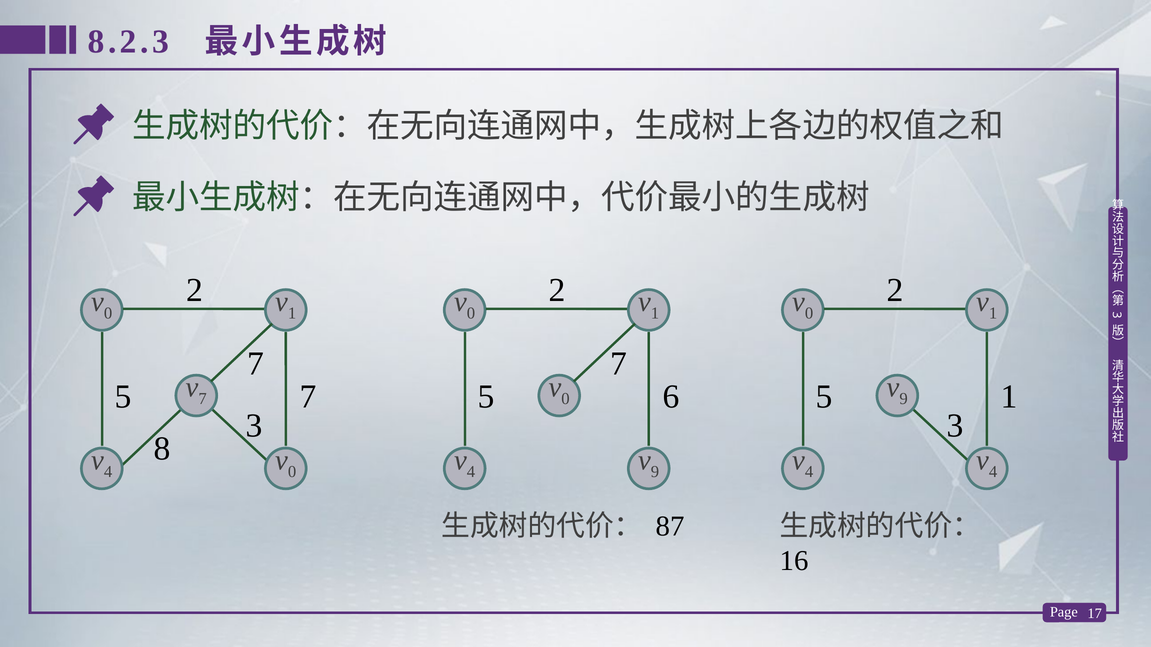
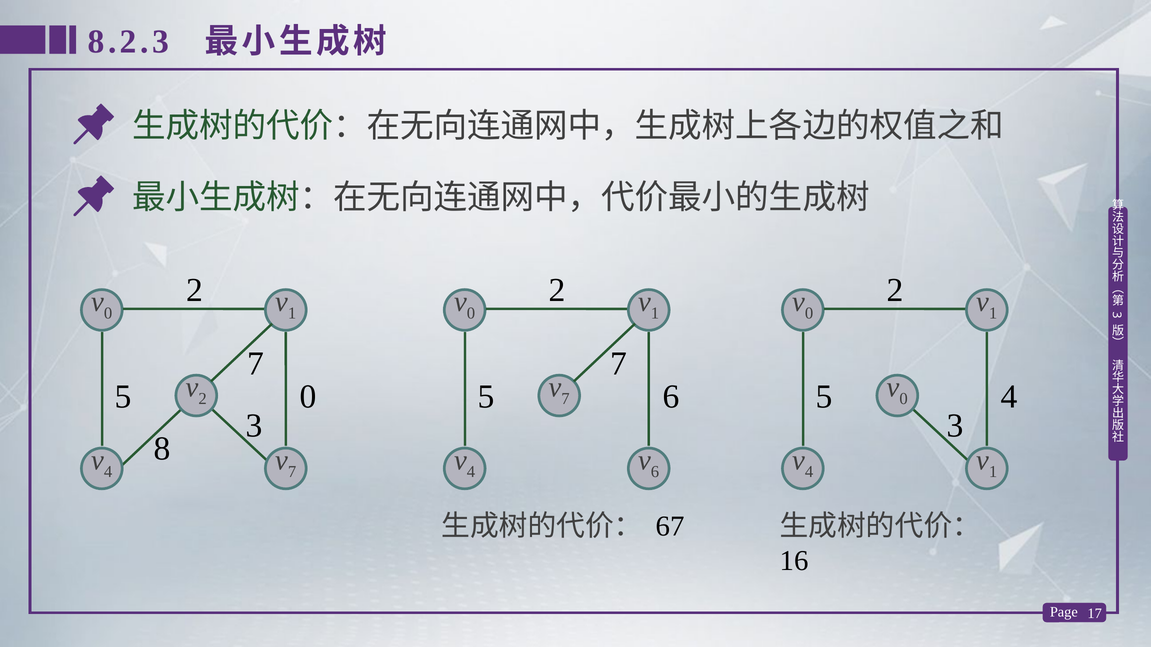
7: 7 -> 2 (203, 399)
0: 0 -> 7 (566, 399)
9: 9 -> 0 (904, 399)
5 7: 7 -> 0 (308, 397)
5 1: 1 -> 4 (1009, 397)
0: 0 -> 7 (292, 472)
9: 9 -> 6 (655, 472)
4: 4 -> 1 (993, 472)
87: 87 -> 67 (670, 527)
